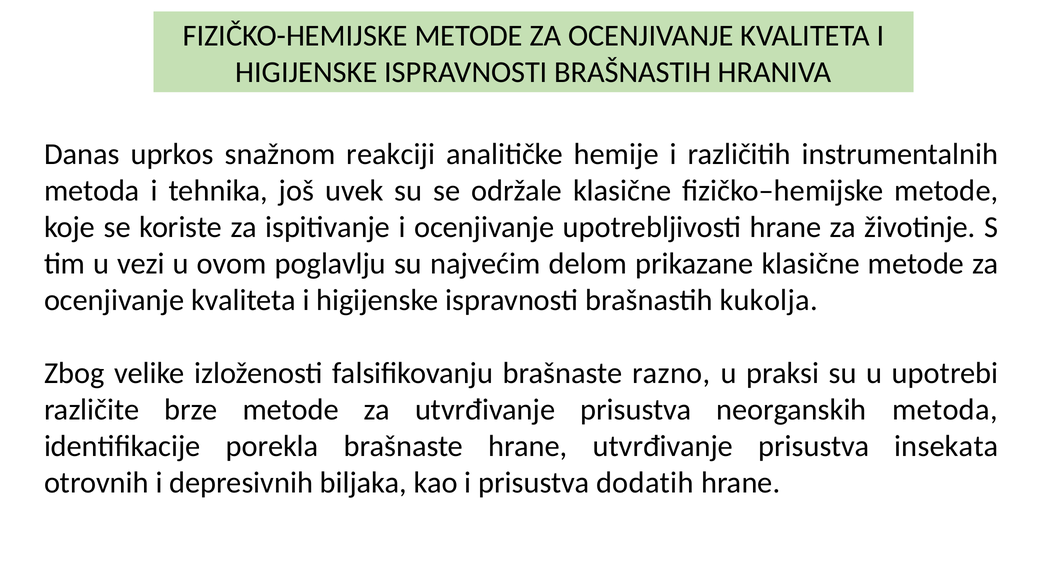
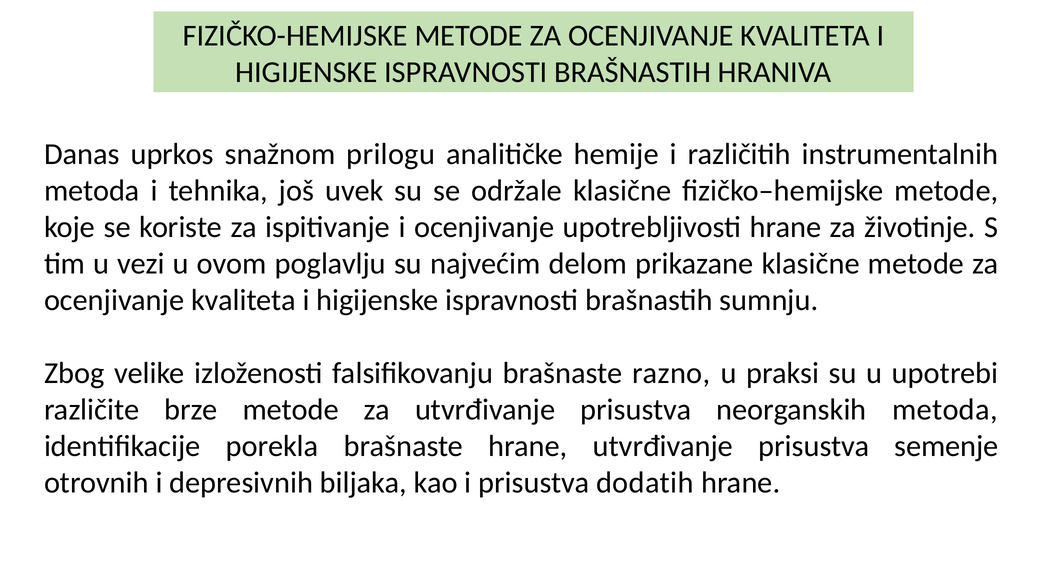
reakciji: reakciji -> prilogu (391, 154)
kukolja: kukolja -> sumnju (769, 300)
insekata: insekata -> semenje (946, 446)
